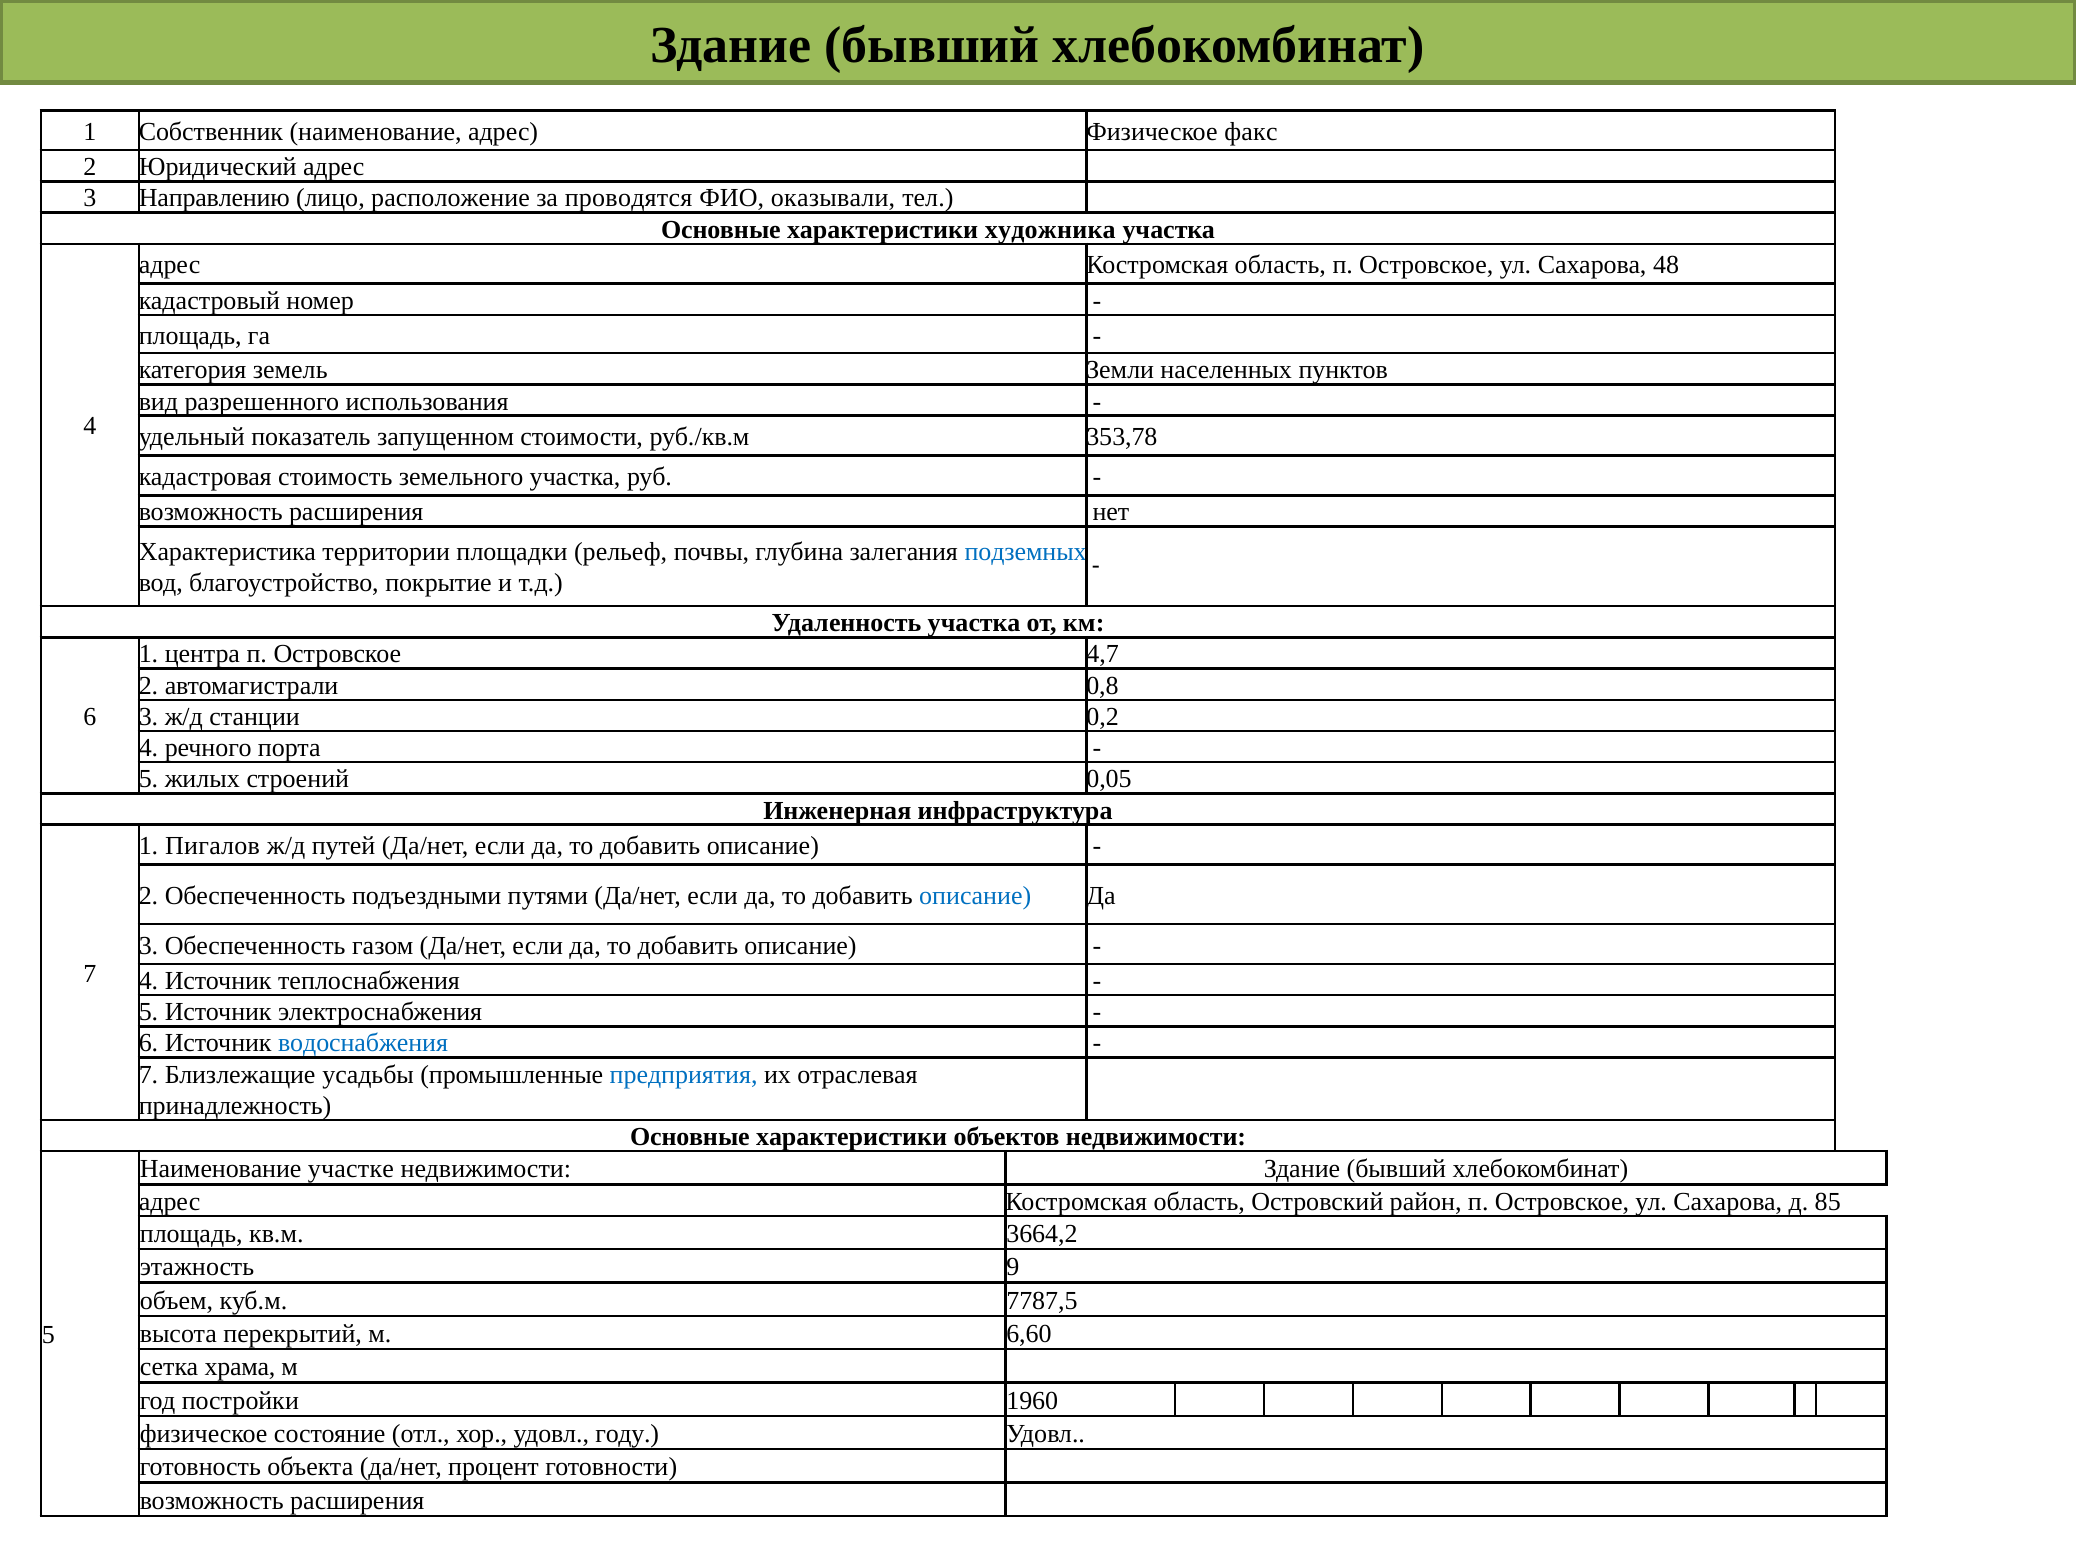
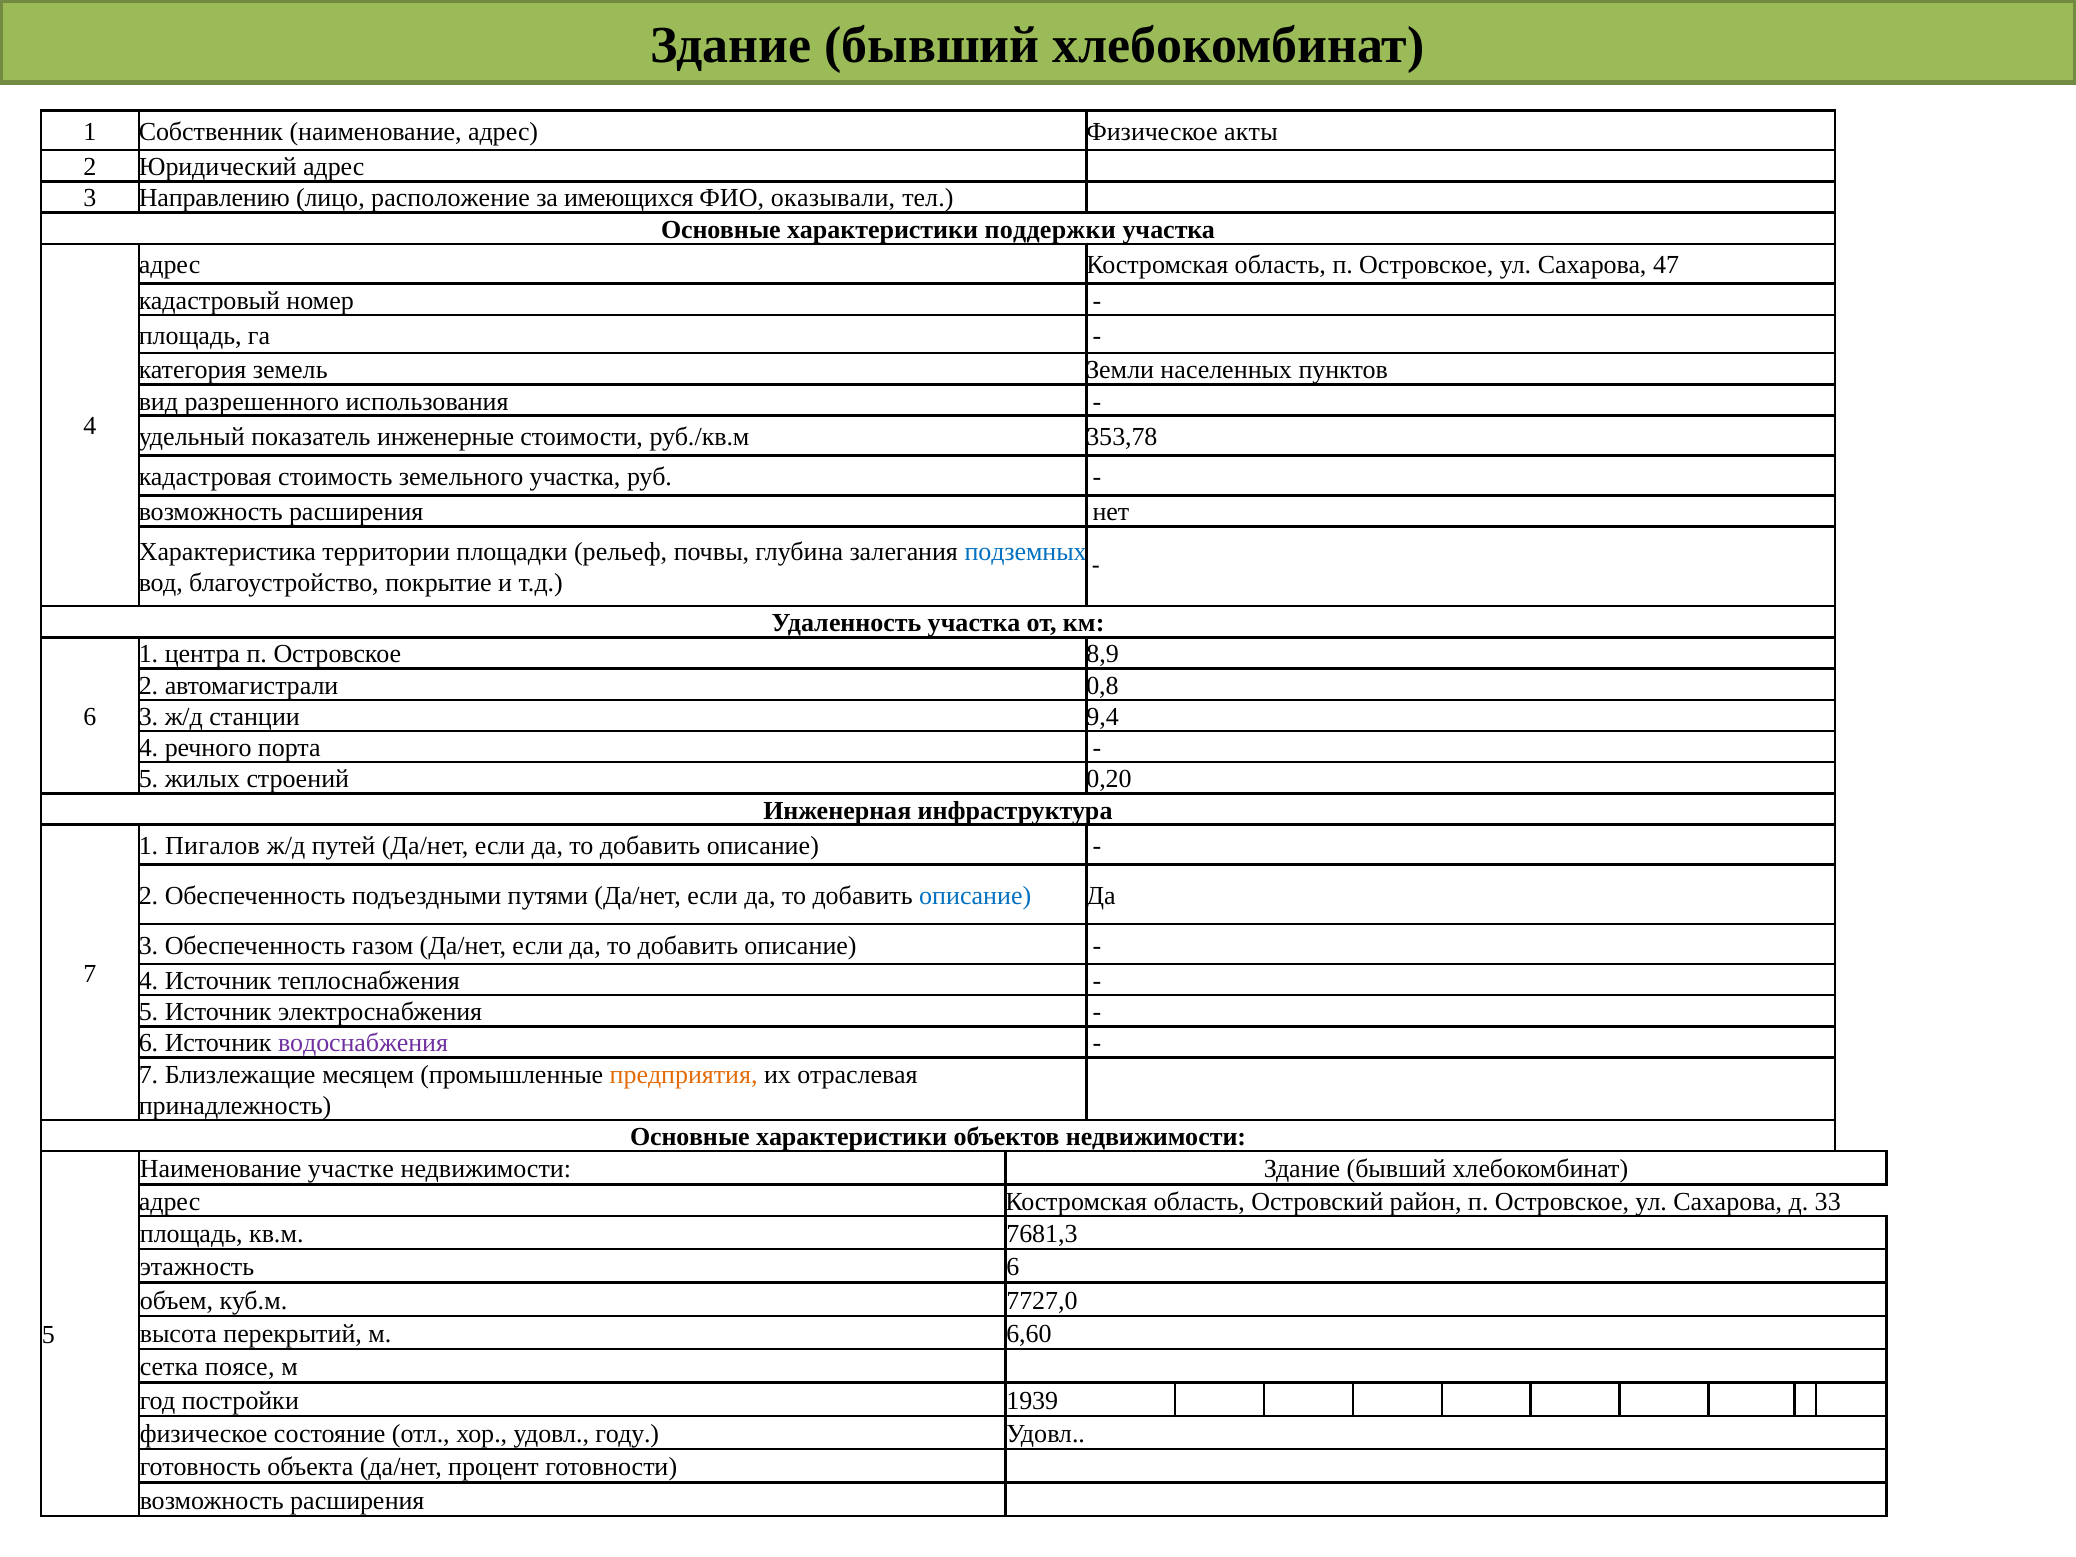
факс: факс -> акты (1251, 132)
проводятся: проводятся -> имеющихся (629, 198)
художника: художника -> поддержки (1050, 230)
48: 48 -> 47 (1666, 265)
запущенном: запущенном -> инженерные (446, 437)
4,7: 4,7 -> 8,9 (1103, 654)
0,2: 0,2 -> 9,4 (1103, 717)
0,05: 0,05 -> 0,20 (1109, 779)
водоснабжения colour: blue -> purple (363, 1043)
усадьбы: усадьбы -> месяцем (368, 1075)
предприятия colour: blue -> orange (684, 1075)
85: 85 -> 33 (1828, 1202)
3664,2: 3664,2 -> 7681,3 (1042, 1234)
этажность 9: 9 -> 6 (1013, 1267)
7787,5: 7787,5 -> 7727,0 (1042, 1301)
храма: храма -> поясе (240, 1367)
1960: 1960 -> 1939 (1032, 1401)
